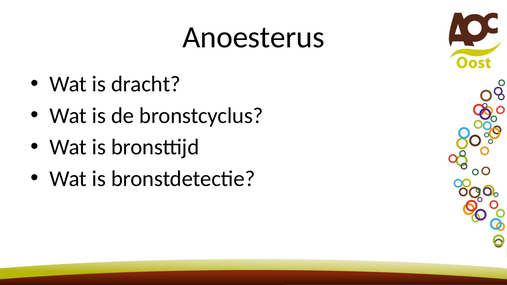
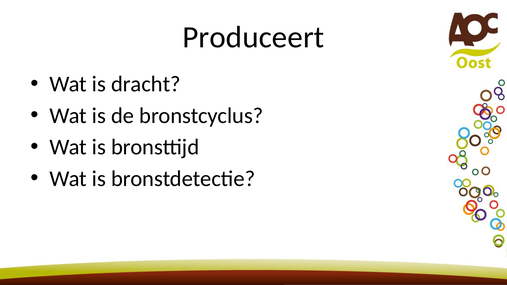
Anoesterus: Anoesterus -> Produceert (253, 37)
